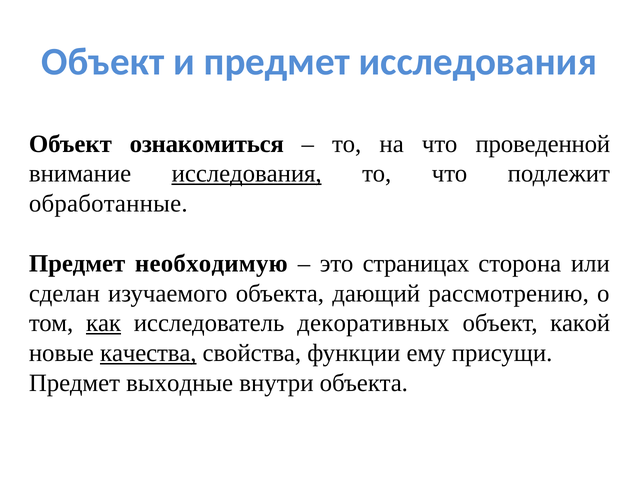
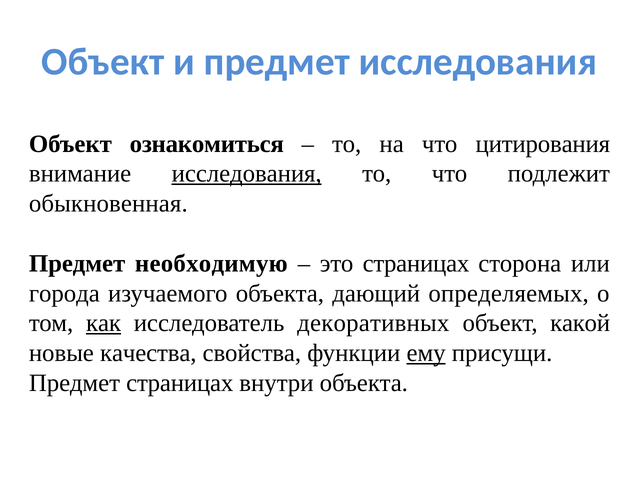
проведенной: проведенной -> цитирования (543, 144)
обработанные: обработанные -> обыкновенная (108, 203)
сделан: сделан -> города (64, 293)
рассмотрению: рассмотрению -> определяемых (509, 293)
качества underline: present -> none (148, 353)
ему underline: none -> present (426, 353)
Предмет выходные: выходные -> страницах (180, 382)
